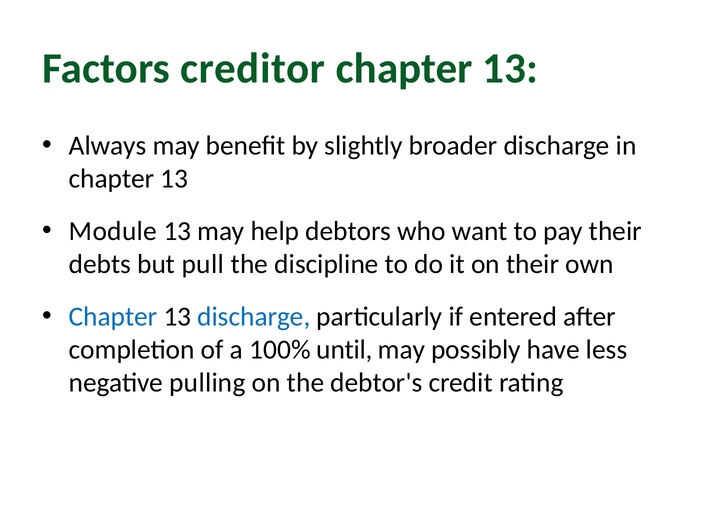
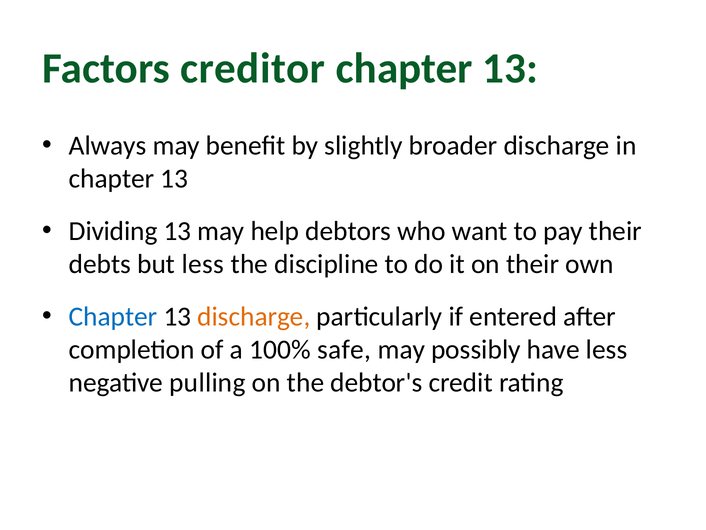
Module: Module -> Dividing (113, 231)
but pull: pull -> less (203, 264)
discharge colour: blue -> orange (254, 317)
until: until -> safe (344, 350)
